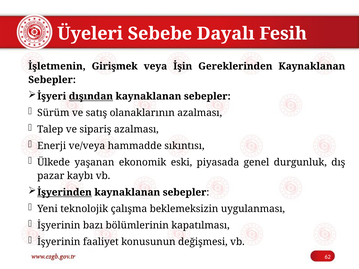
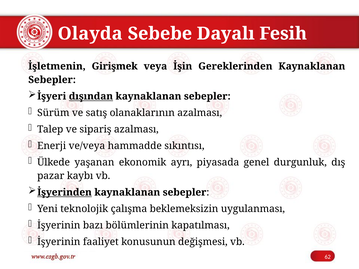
Üyeleri: Üyeleri -> Olayda (90, 34)
eski: eski -> ayrı (182, 162)
